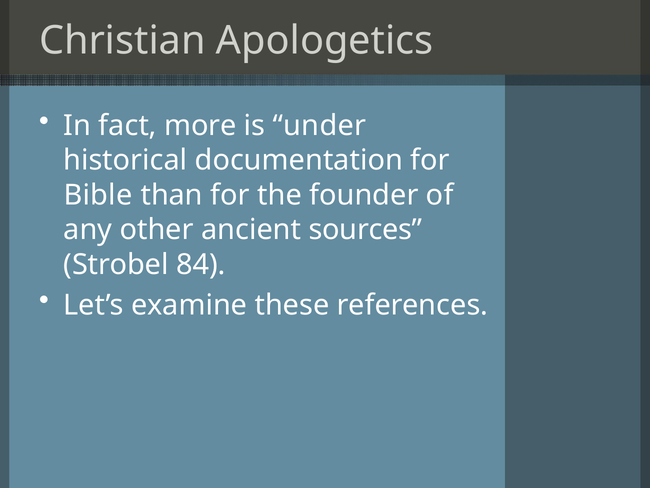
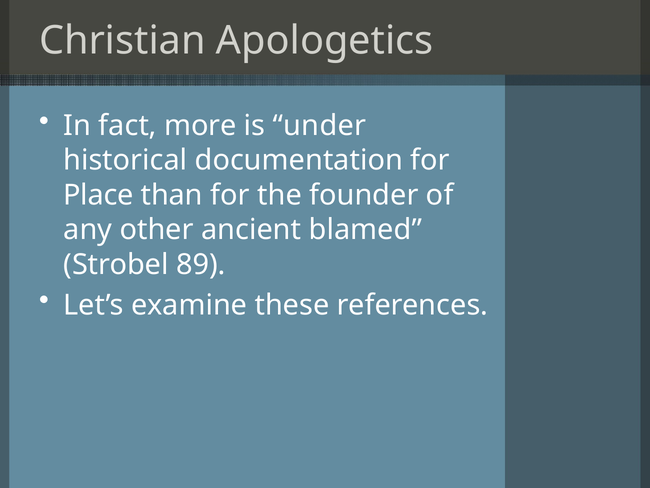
Bible: Bible -> Place (98, 195)
sources: sources -> blamed (365, 230)
84: 84 -> 89 (201, 264)
